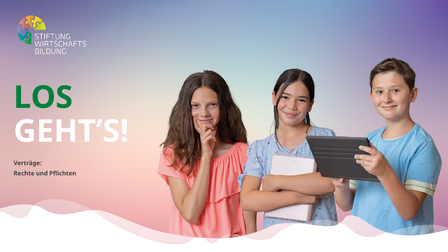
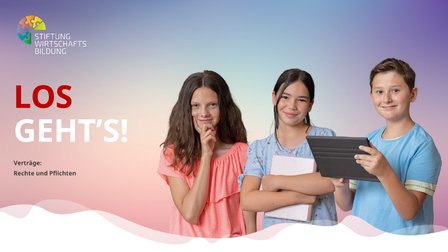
LOS colour: green -> red (43, 98)
